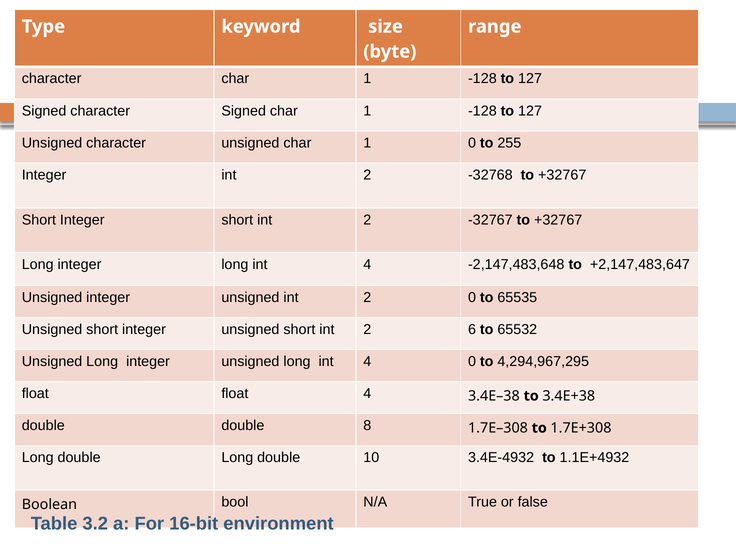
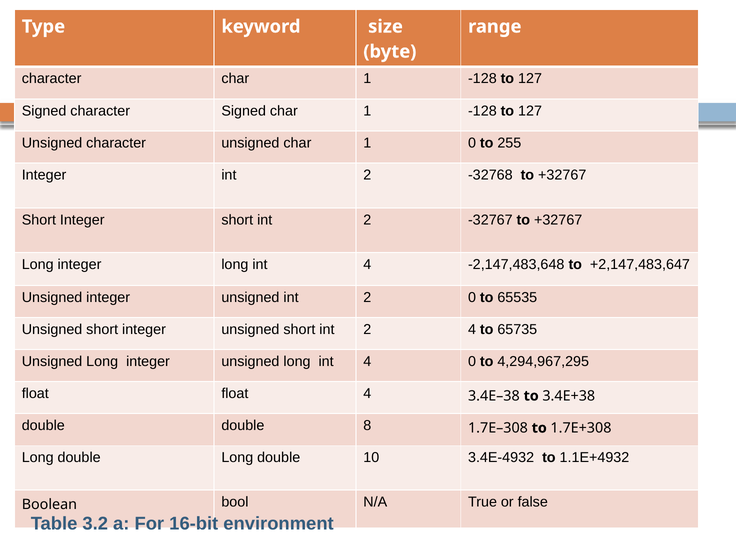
2 6: 6 -> 4 (472, 329)
65532: 65532 -> 65735 (517, 329)
